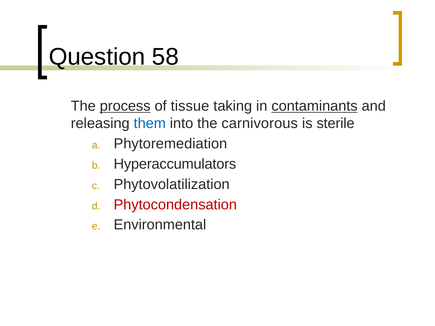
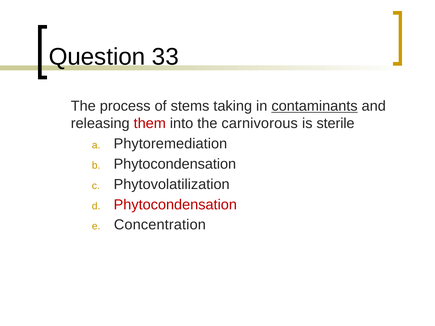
58: 58 -> 33 (165, 57)
process underline: present -> none (125, 106)
tissue: tissue -> stems (190, 106)
them colour: blue -> red (150, 124)
Hyperaccumulators: Hyperaccumulators -> Phytocondensation (175, 164)
Environmental: Environmental -> Concentration (160, 225)
